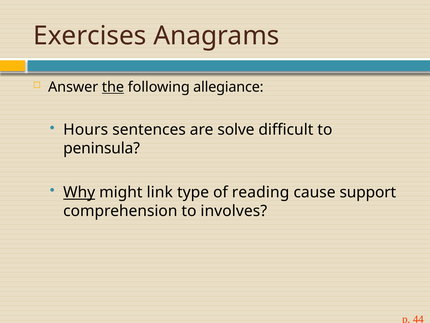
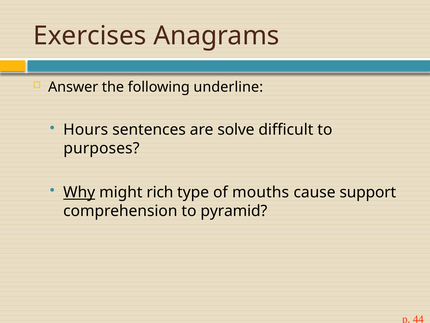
the underline: present -> none (113, 87)
allegiance: allegiance -> underline (228, 87)
peninsula: peninsula -> purposes (101, 148)
link: link -> rich (160, 192)
reading: reading -> mouths (261, 192)
involves: involves -> pyramid (234, 211)
